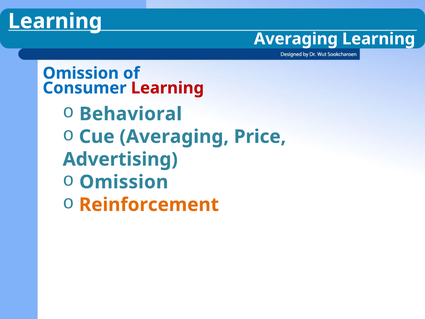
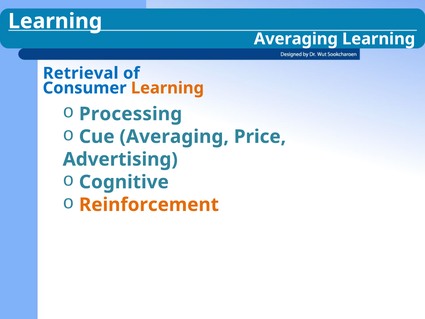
Omission: Omission -> Retrieval (81, 73)
Learning colour: red -> orange (167, 88)
Behavioral: Behavioral -> Processing (131, 114)
Omission: Omission -> Cognitive (124, 182)
